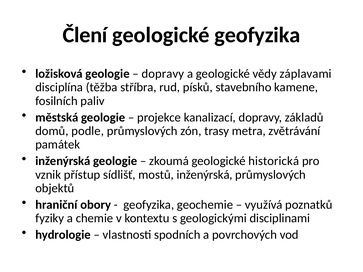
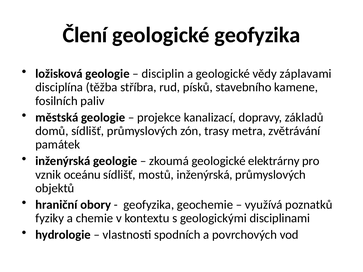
dopravy: dopravy -> disciplin (163, 74)
domů podle: podle -> sídlišť (88, 131)
historická: historická -> elektrárny (274, 161)
přístup: přístup -> oceánu (82, 175)
